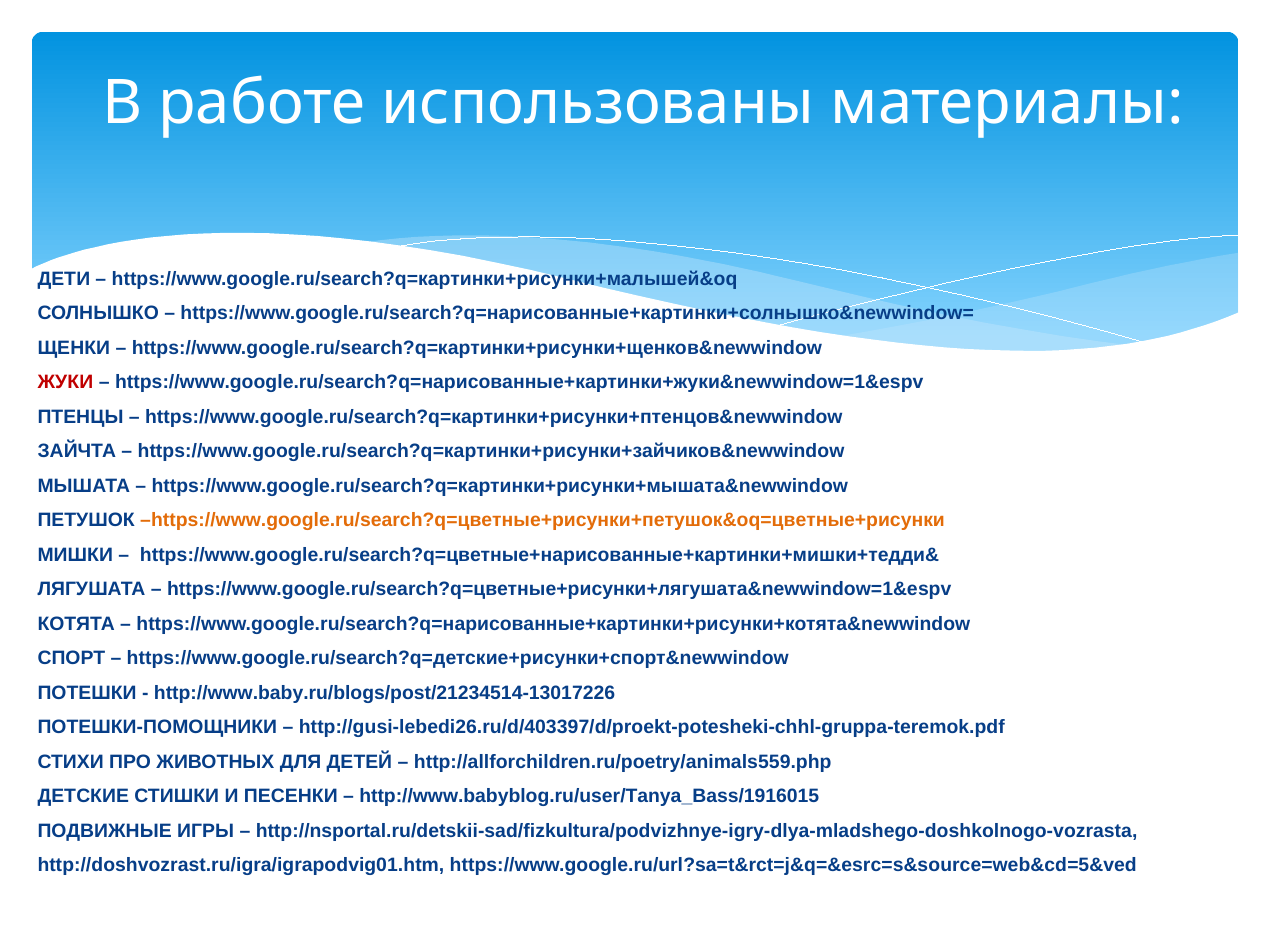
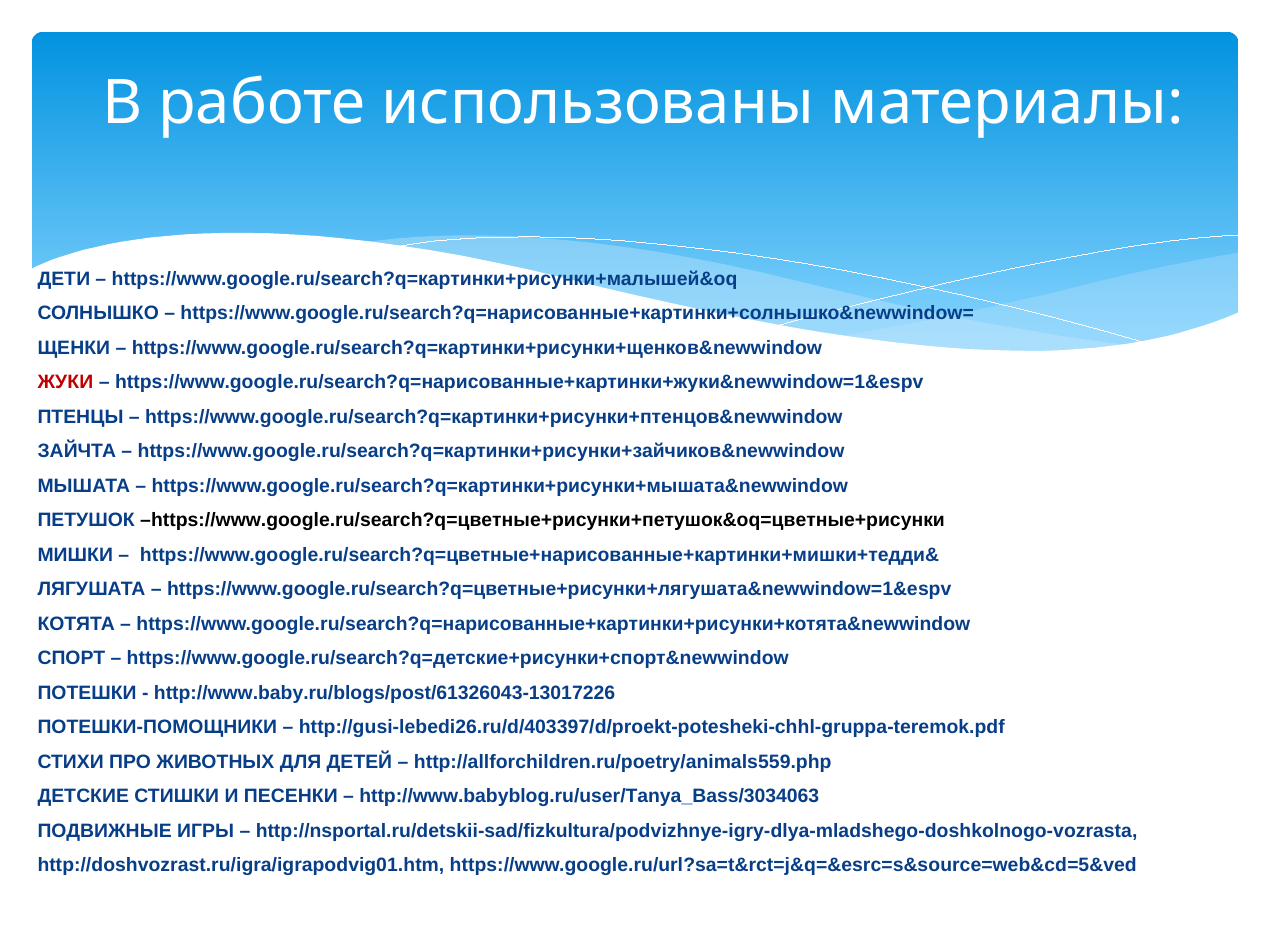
https://www.google.ru/search?q=цветные+рисунки+петушок&oq=цветные+рисунки colour: orange -> black (543, 521)
http://www.baby.ru/blogs/post/21234514-13017226: http://www.baby.ru/blogs/post/21234514-13017226 -> http://www.baby.ru/blogs/post/61326043-13017226 (385, 694)
http://www.babyblog.ru/user/Tanya_Bass/1916015: http://www.babyblog.ru/user/Tanya_Bass/1916015 -> http://www.babyblog.ru/user/Tanya_Bass/3034063 (589, 797)
